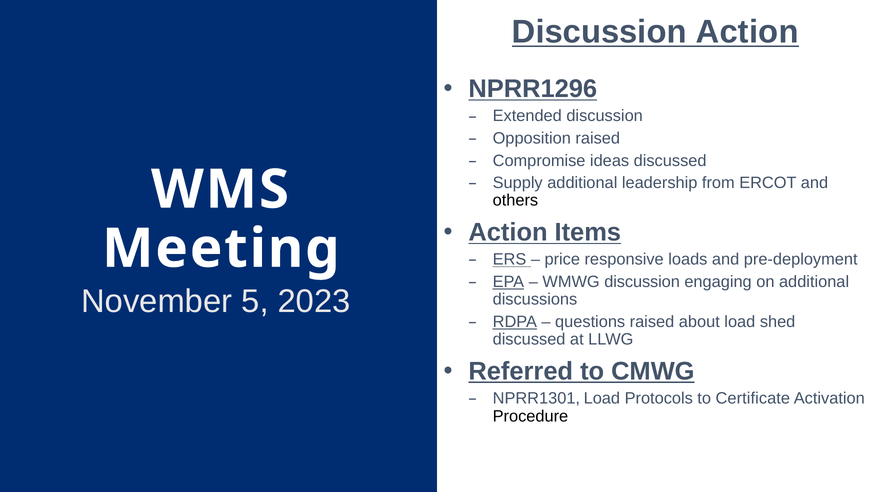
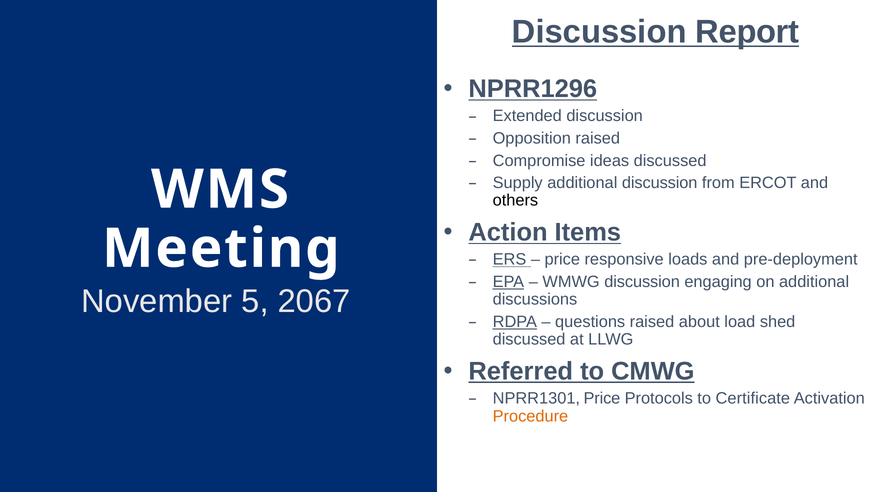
Discussion Action: Action -> Report (747, 32)
additional leadership: leadership -> discussion (660, 183)
2023: 2023 -> 2067 (314, 301)
NPRR1301 Load: Load -> Price (602, 398)
Procedure colour: black -> orange (530, 416)
